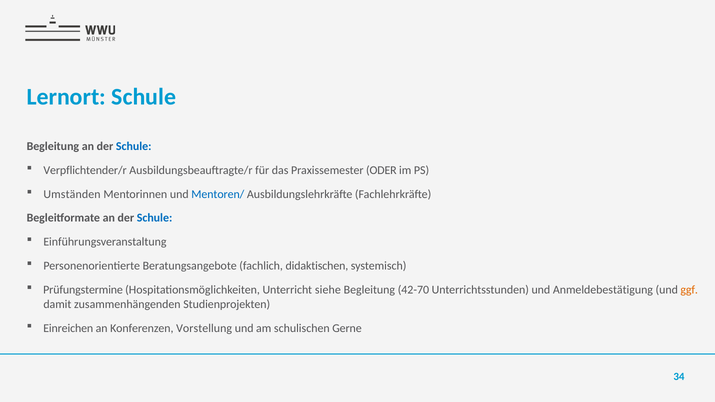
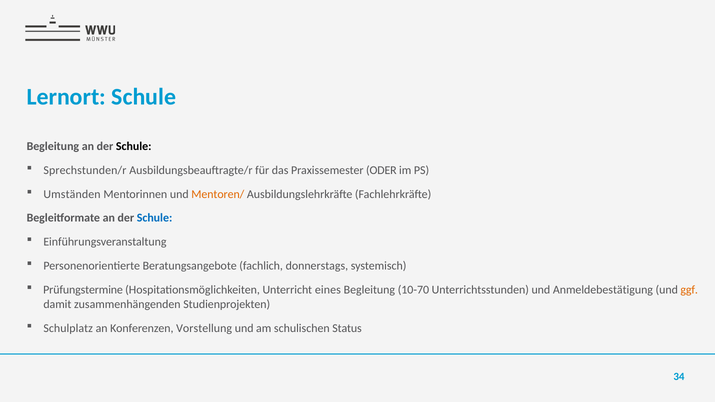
Schule colour: blue -> black (134, 146)
Verpflichtender/r: Verpflichtender/r -> Sprechstunden/r (85, 170)
Mentoren/ colour: blue -> orange (218, 194)
didaktischen: didaktischen -> donnerstags (317, 266)
siehe: siehe -> eines (328, 290)
42-70: 42-70 -> 10-70 (413, 290)
Einreichen: Einreichen -> Schulplatz (68, 328)
Gerne: Gerne -> Status (347, 328)
